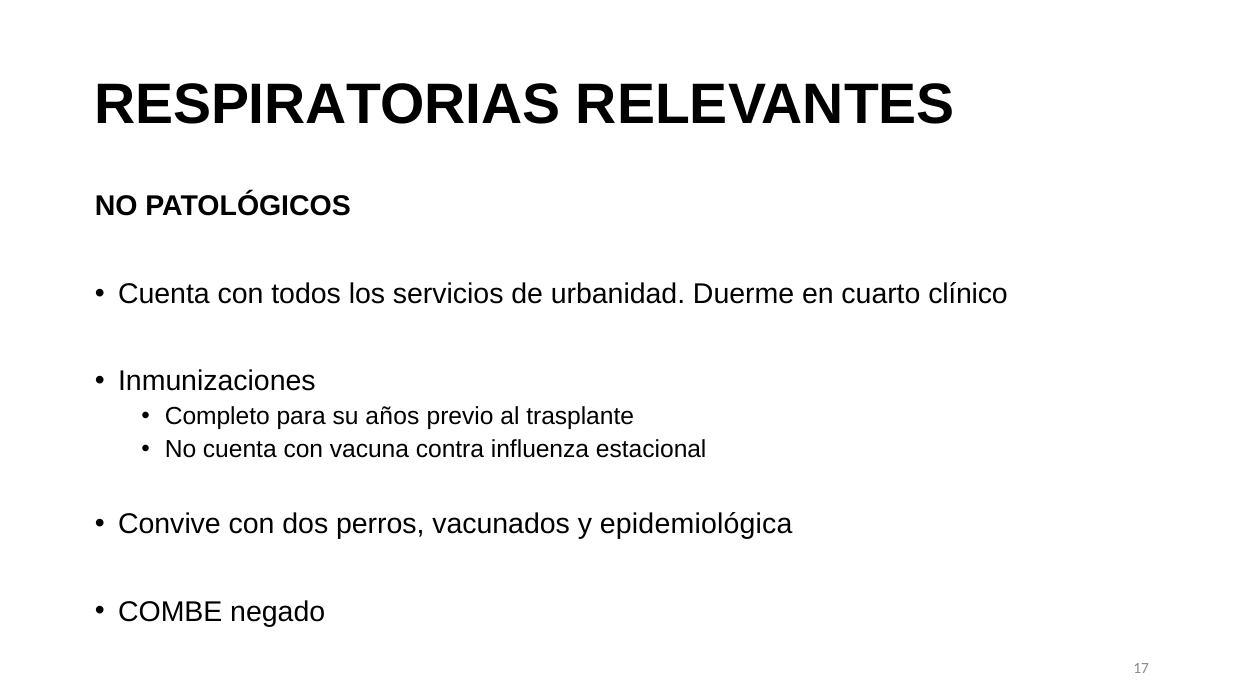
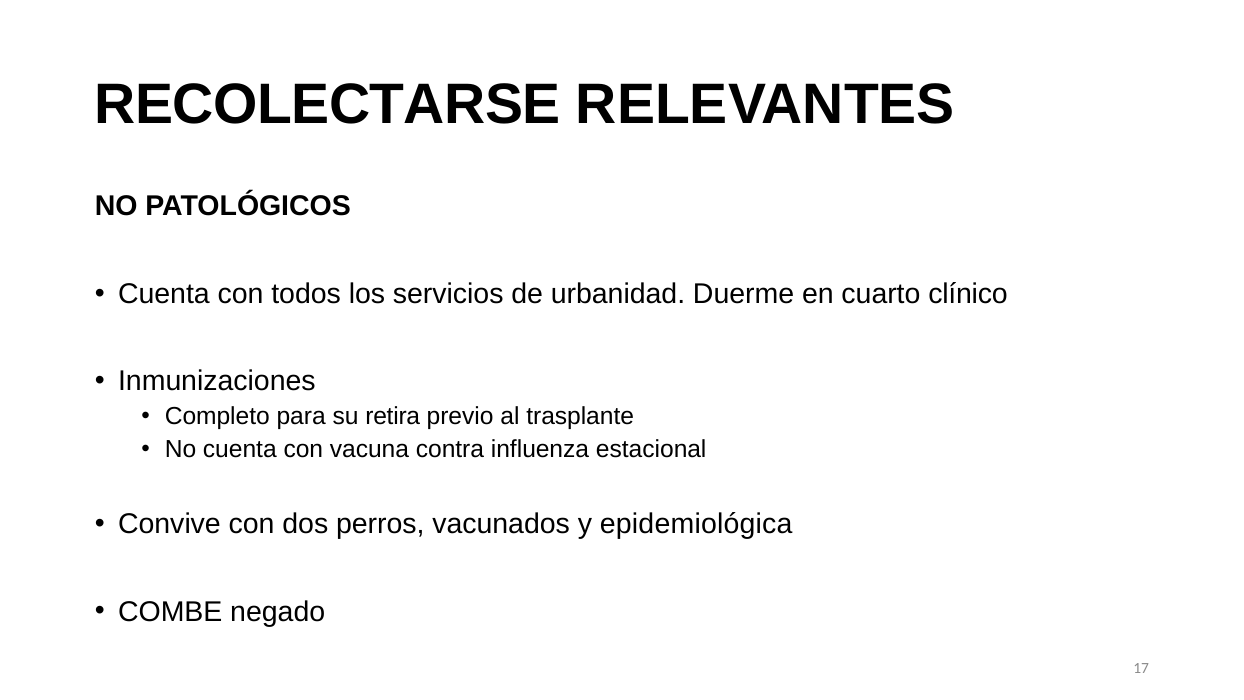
RESPIRATORIAS: RESPIRATORIAS -> RECOLECTARSE (328, 104)
años: años -> retira (393, 416)
